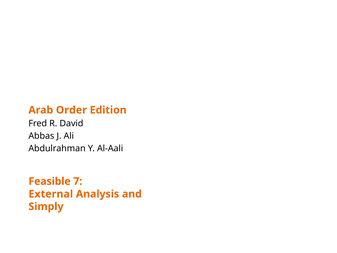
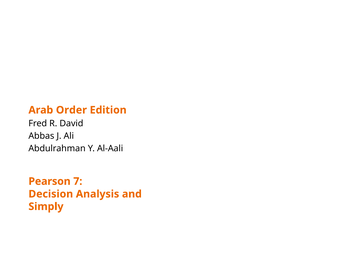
Feasible: Feasible -> Pearson (50, 181)
External: External -> Decision (51, 194)
